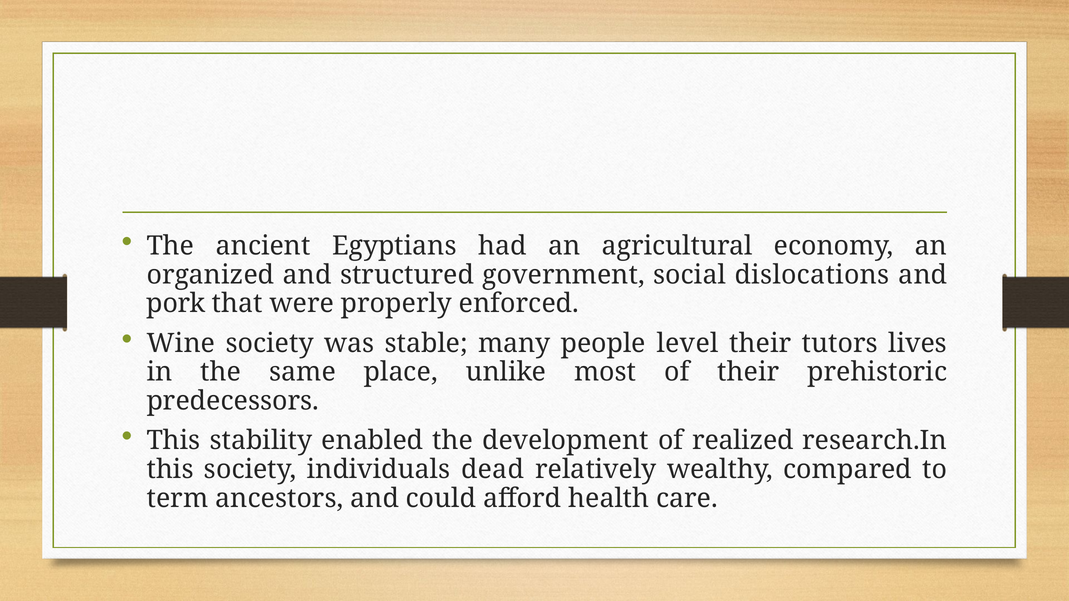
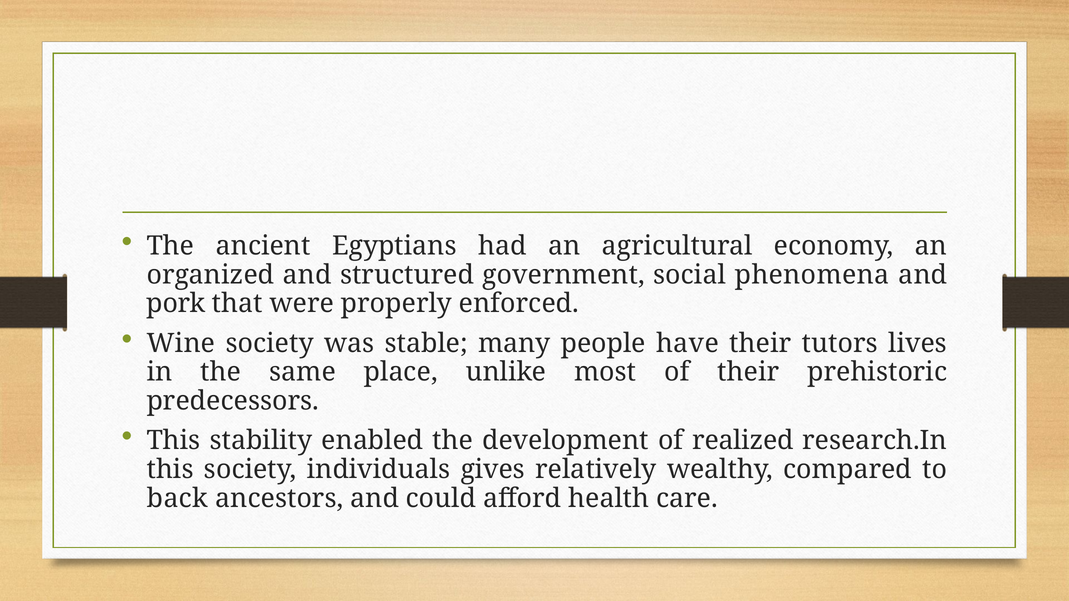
dislocations: dislocations -> phenomena (812, 275)
level: level -> have (688, 343)
dead: dead -> gives (493, 470)
term: term -> back (177, 499)
